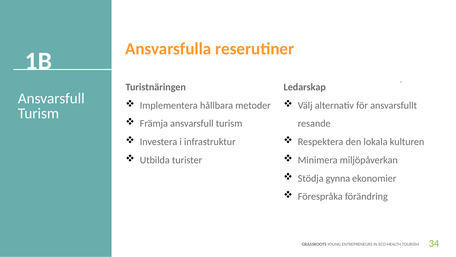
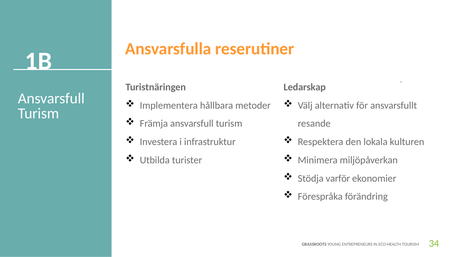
gynna: gynna -> varför (338, 178)
